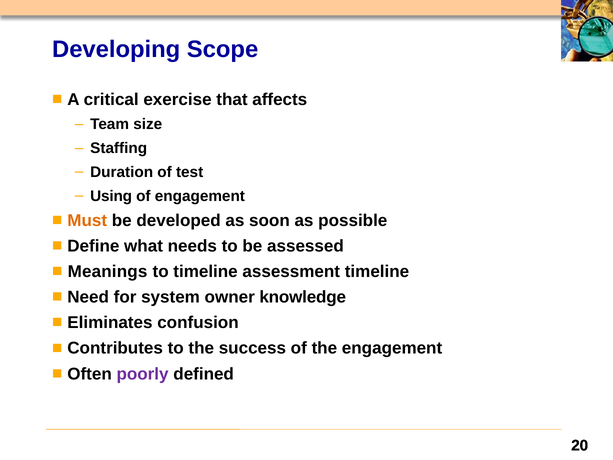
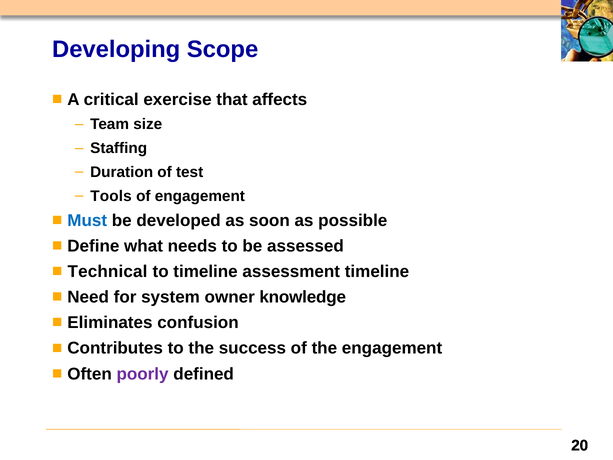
Using: Using -> Tools (111, 196)
Must colour: orange -> blue (87, 221)
Meanings: Meanings -> Technical (108, 272)
